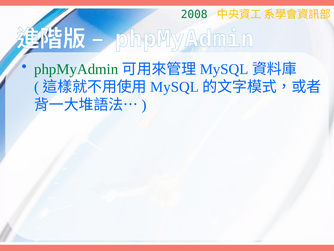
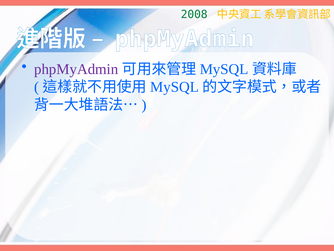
phpMyAdmin colour: green -> purple (76, 69)
